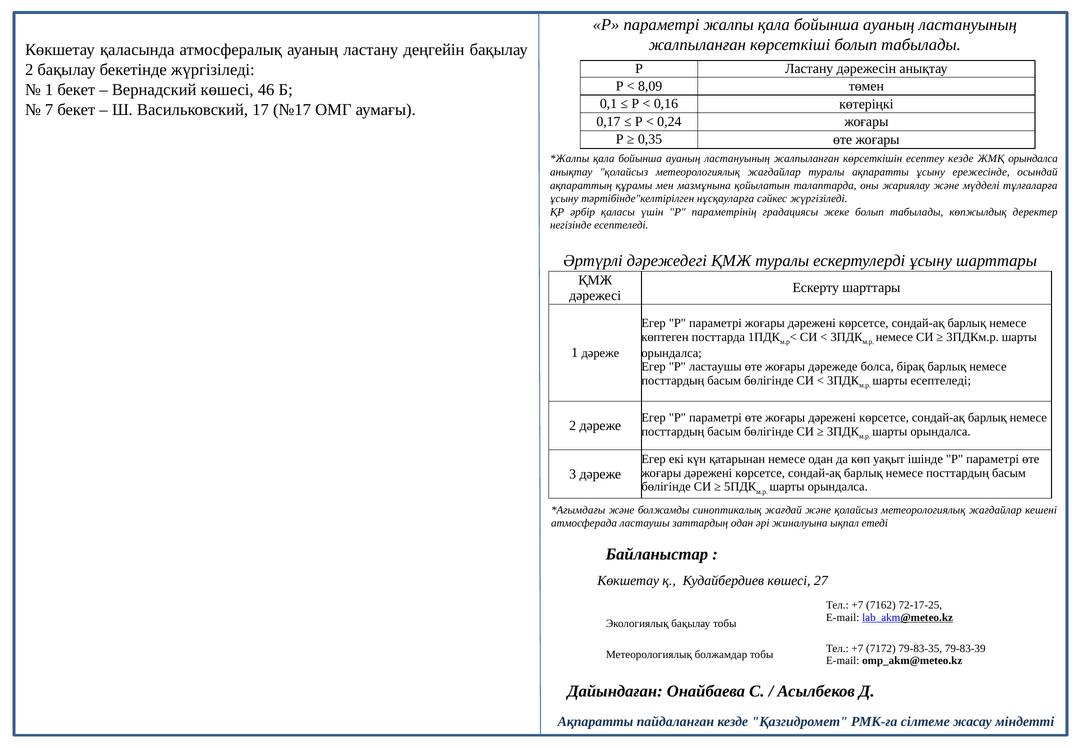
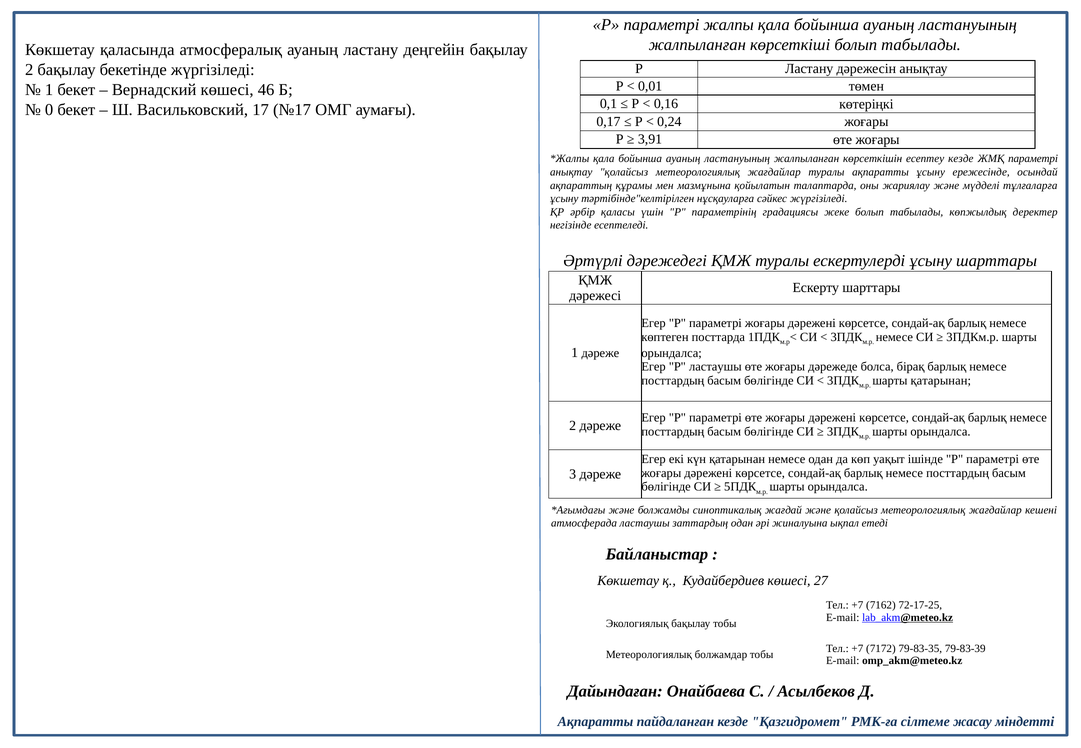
8,09: 8,09 -> 0,01 (650, 86)
7: 7 -> 0 (49, 110)
0,35: 0,35 -> 3,91 (650, 139)
ЖМҚ орындалса: орындалса -> параметрі (1033, 159)
шарты есептеледі: есептеледі -> қатарынан (941, 381)
